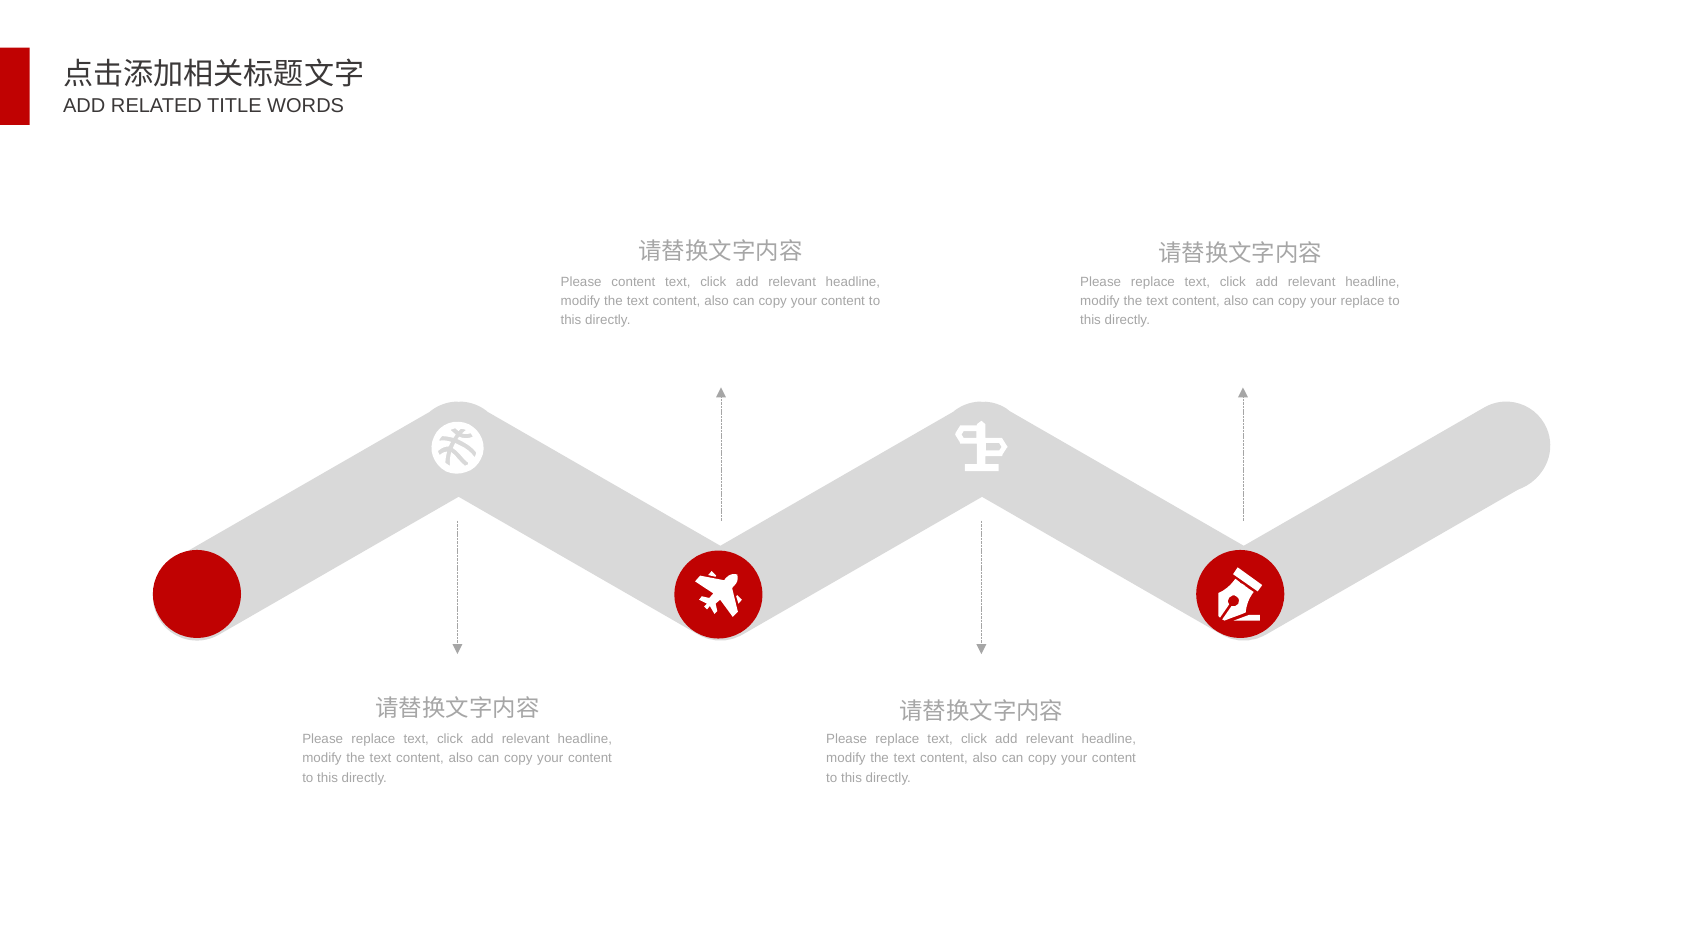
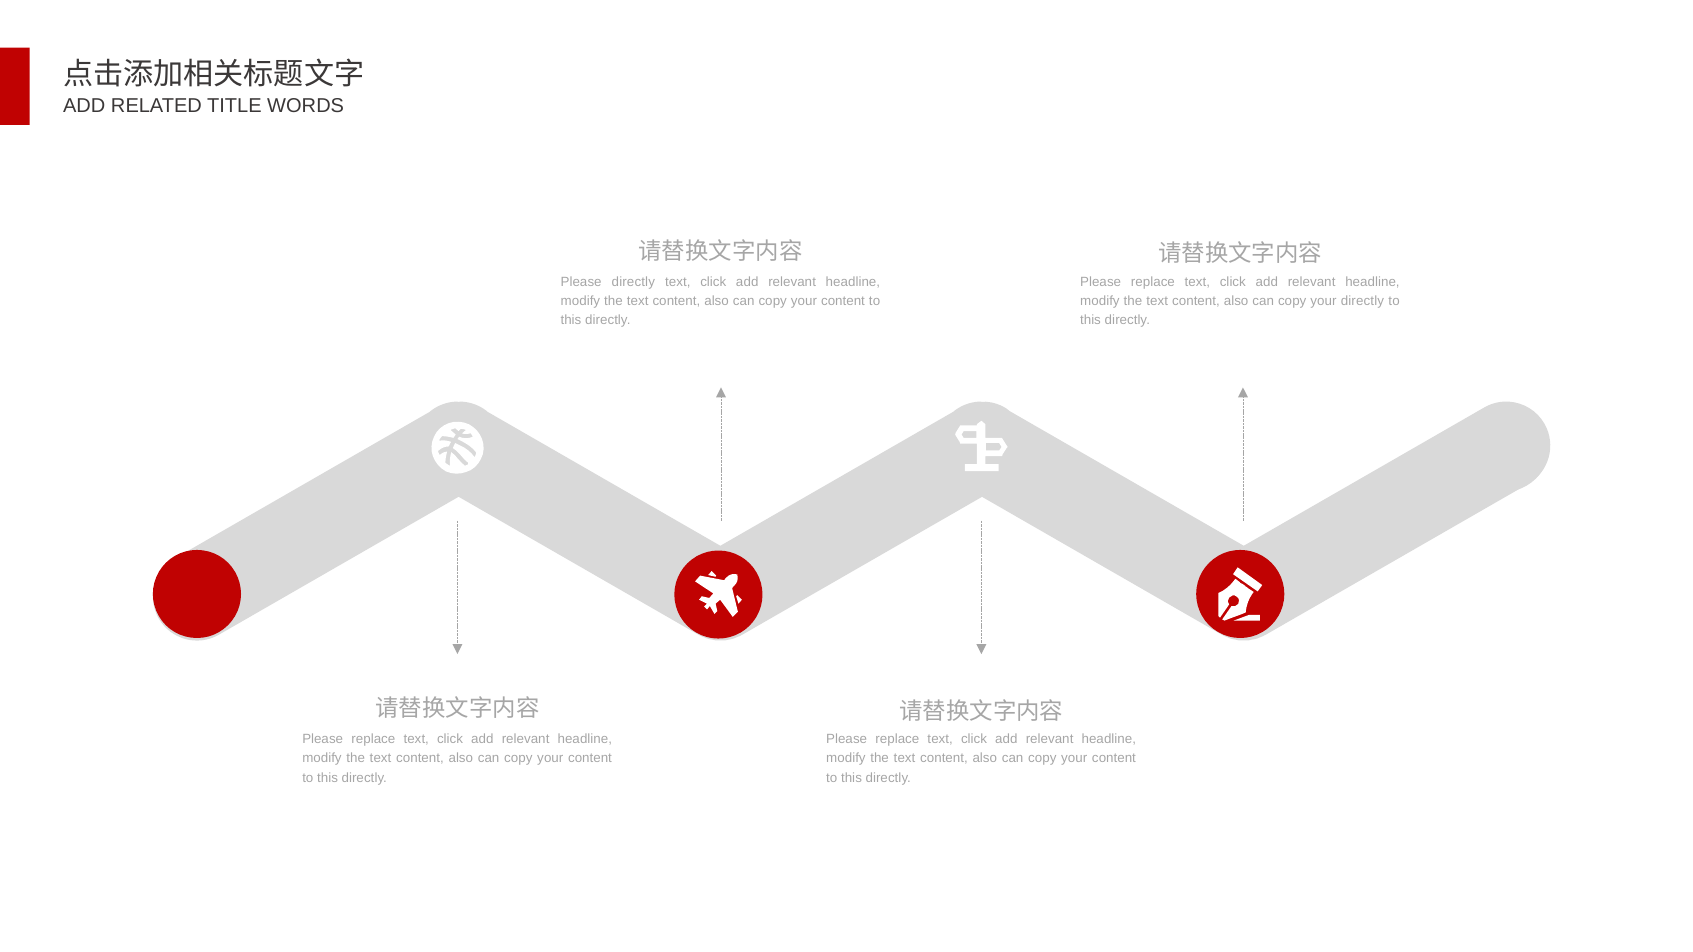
Please content: content -> directly (633, 282)
your replace: replace -> directly (1362, 301)
